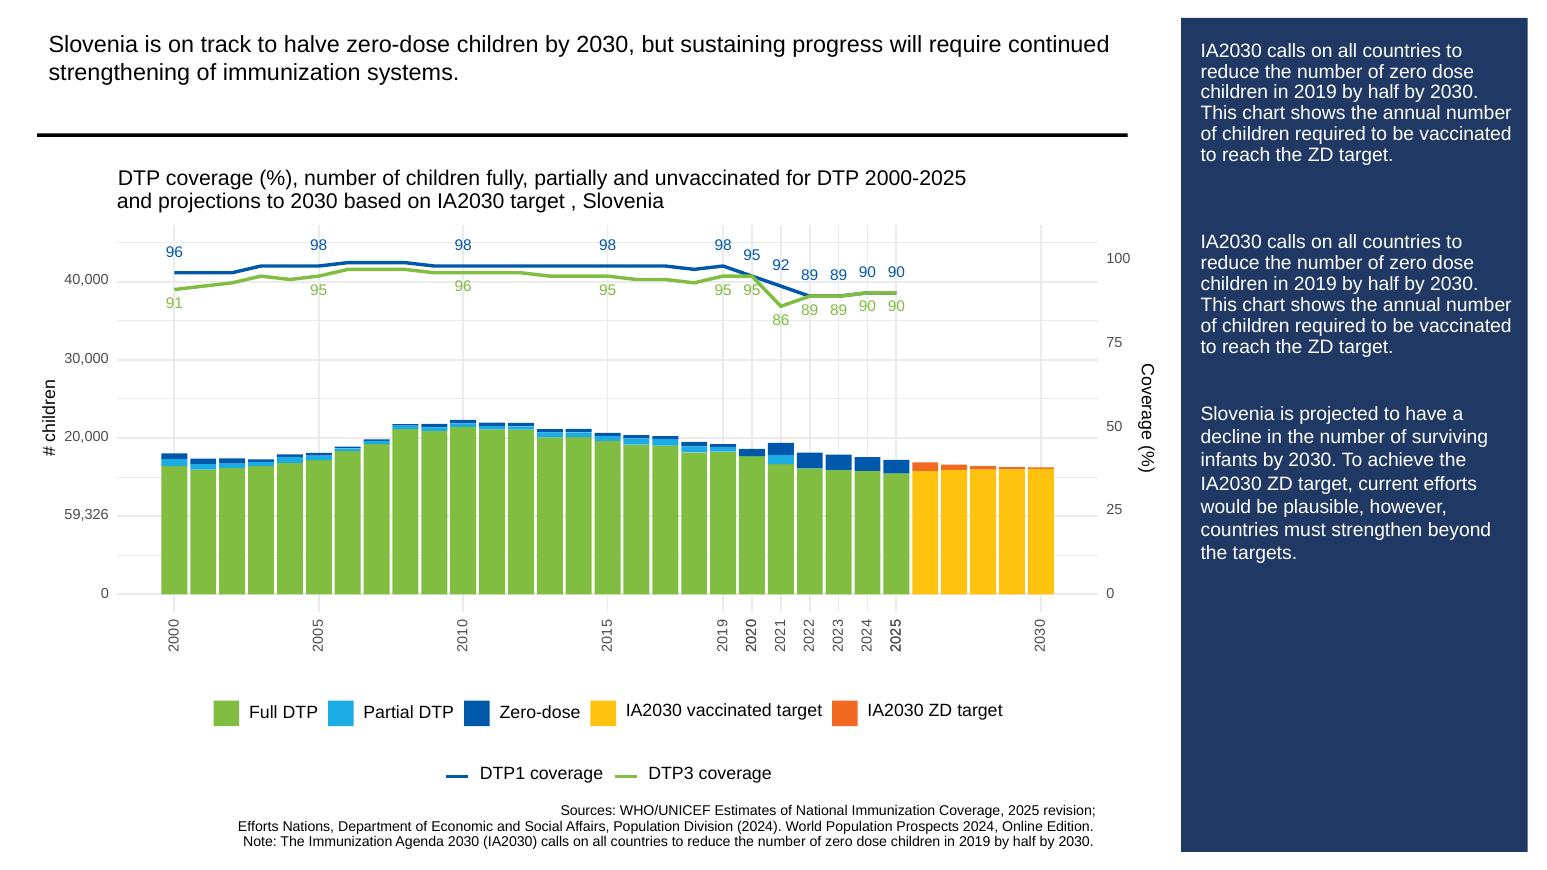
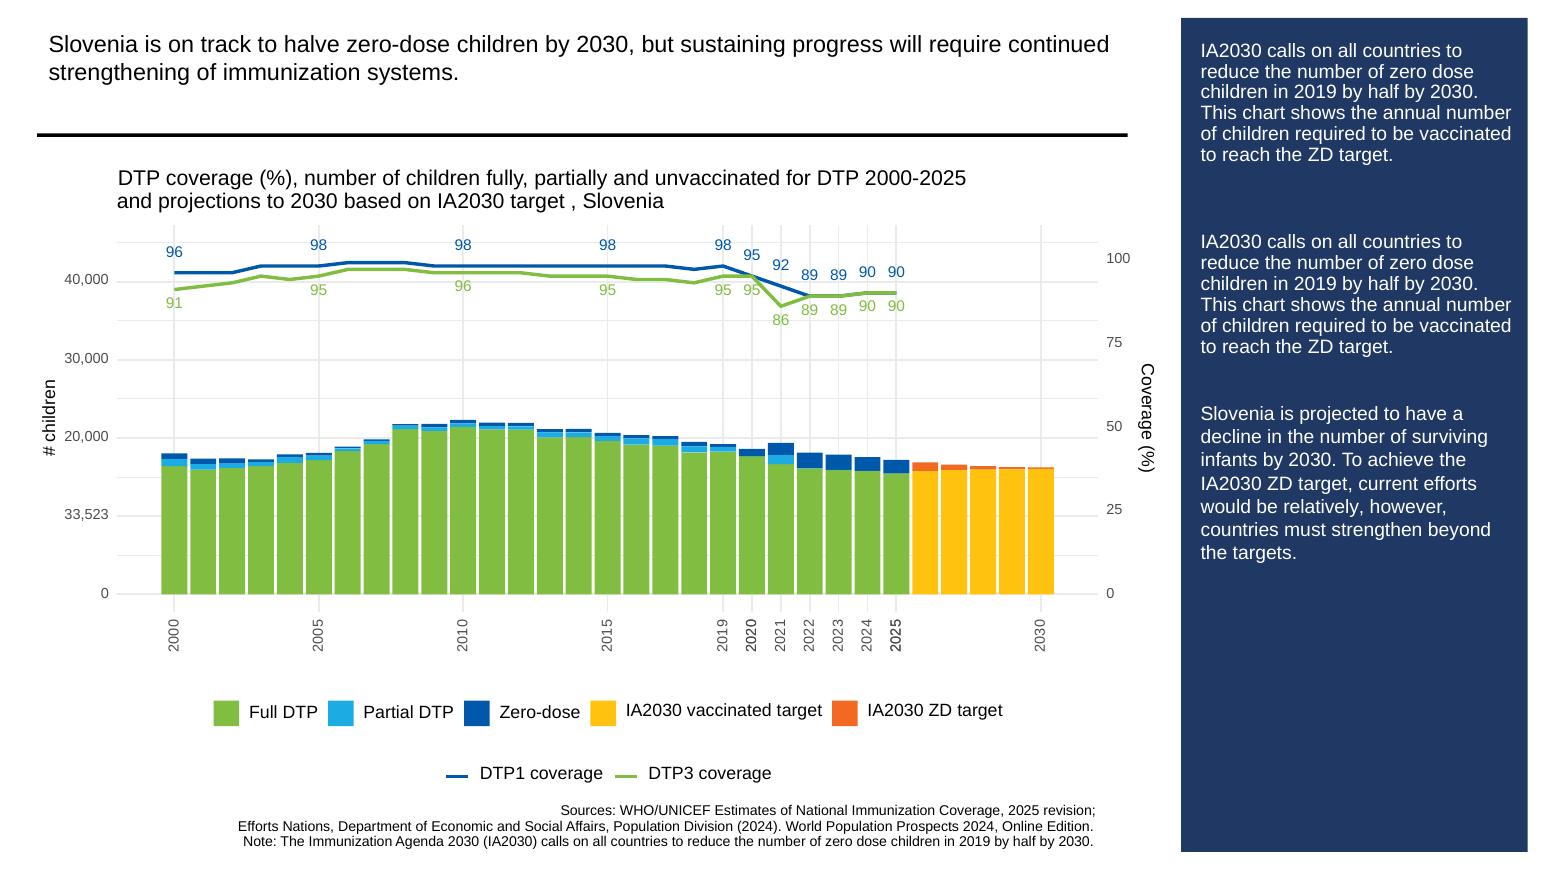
plausible: plausible -> relatively (1324, 507)
59,326: 59,326 -> 33,523 (87, 515)
